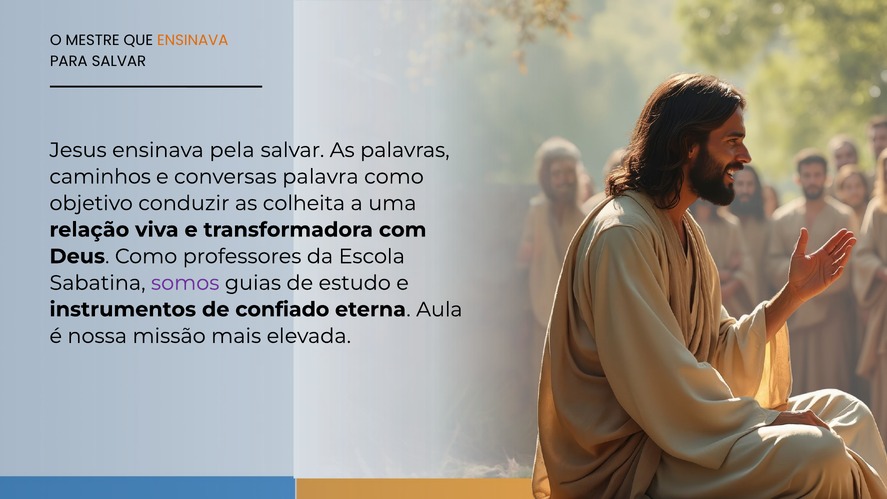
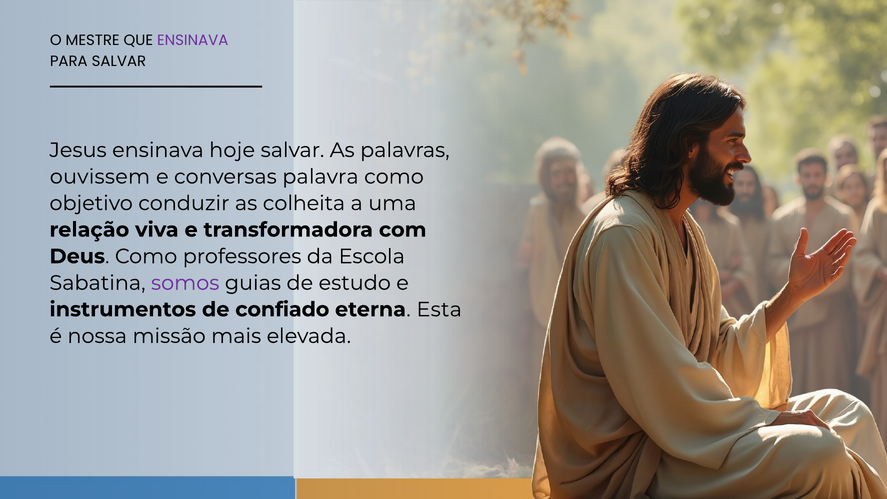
ENSINAVA colour: orange -> purple (193, 40)
pela: pela -> hoje (232, 150)
caminhos: caminhos -> ouvissem (100, 177)
Aula: Aula -> Esta (439, 309)
